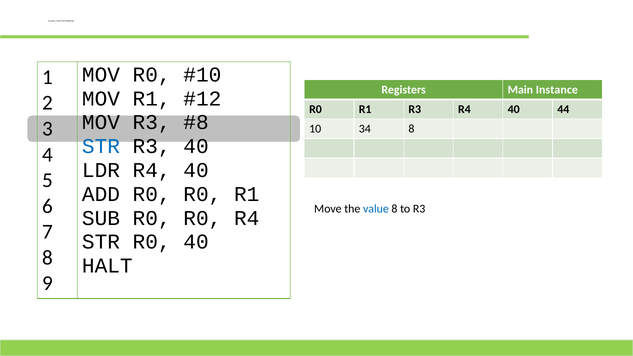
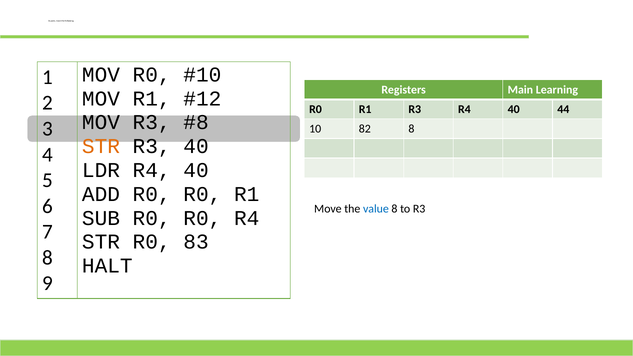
Instance: Instance -> Learning (557, 90)
34: 34 -> 82 (365, 129)
STR colour: blue -> orange (101, 146)
R0 40: 40 -> 83 (196, 242)
